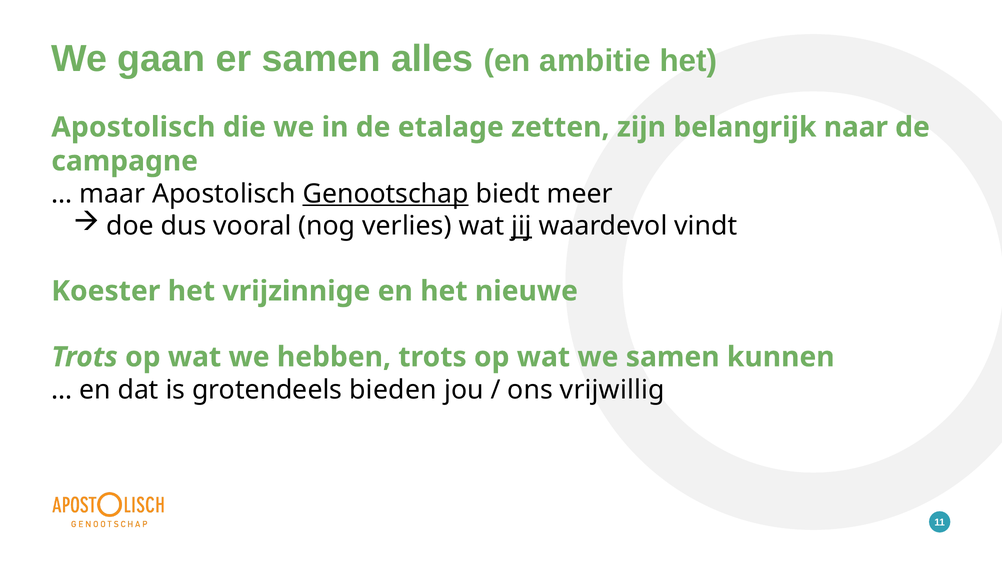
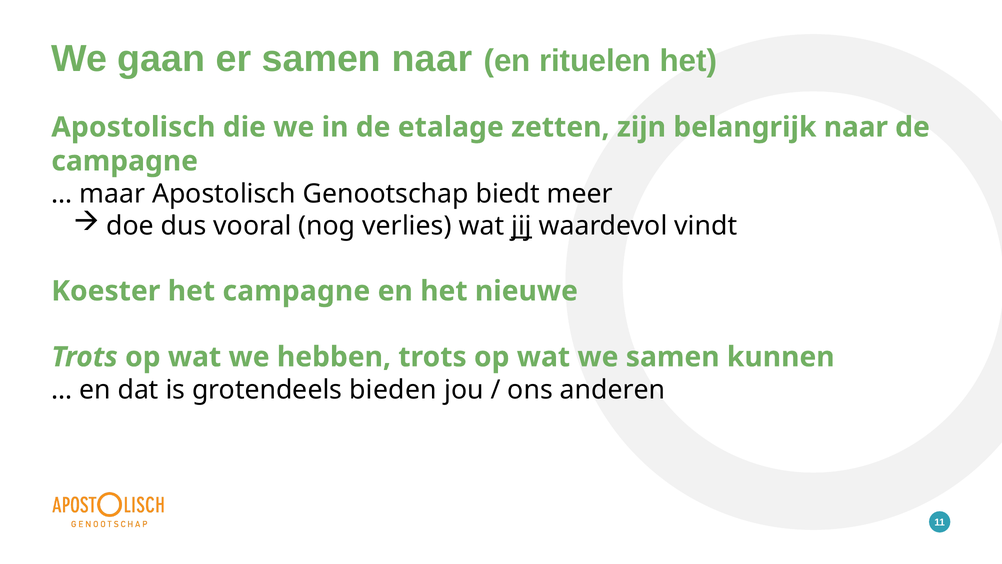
samen alles: alles -> naar (432, 59)
ambitie: ambitie -> rituelen (595, 61)
Genootschap underline: present -> none (386, 194)
het vrijzinnige: vrijzinnige -> campagne (296, 291)
vrijwillig: vrijwillig -> anderen (612, 390)
